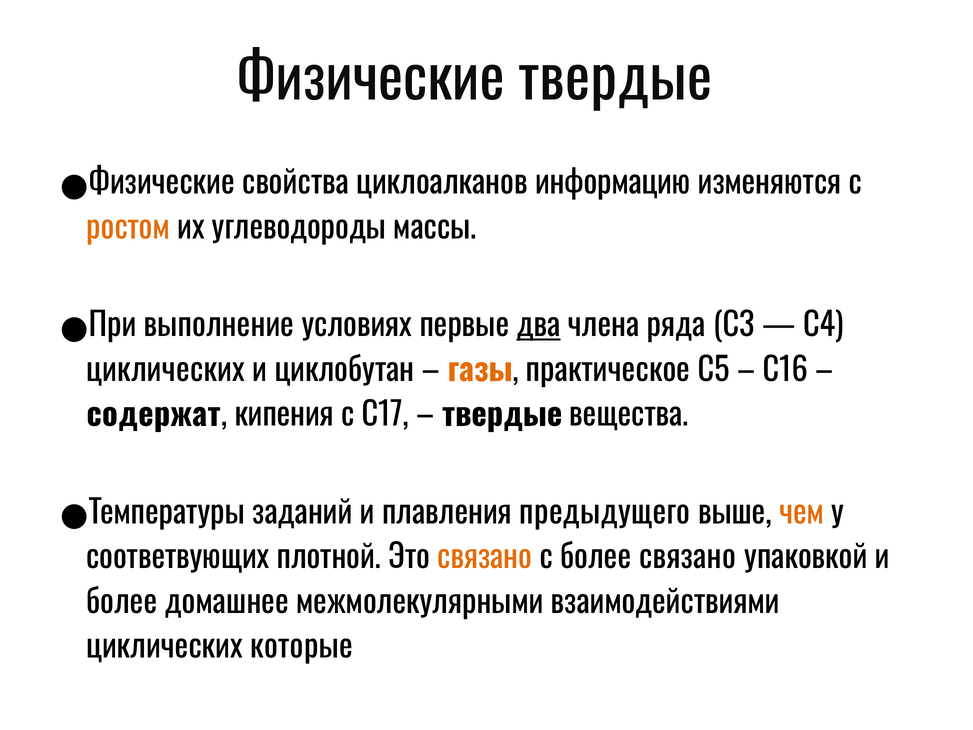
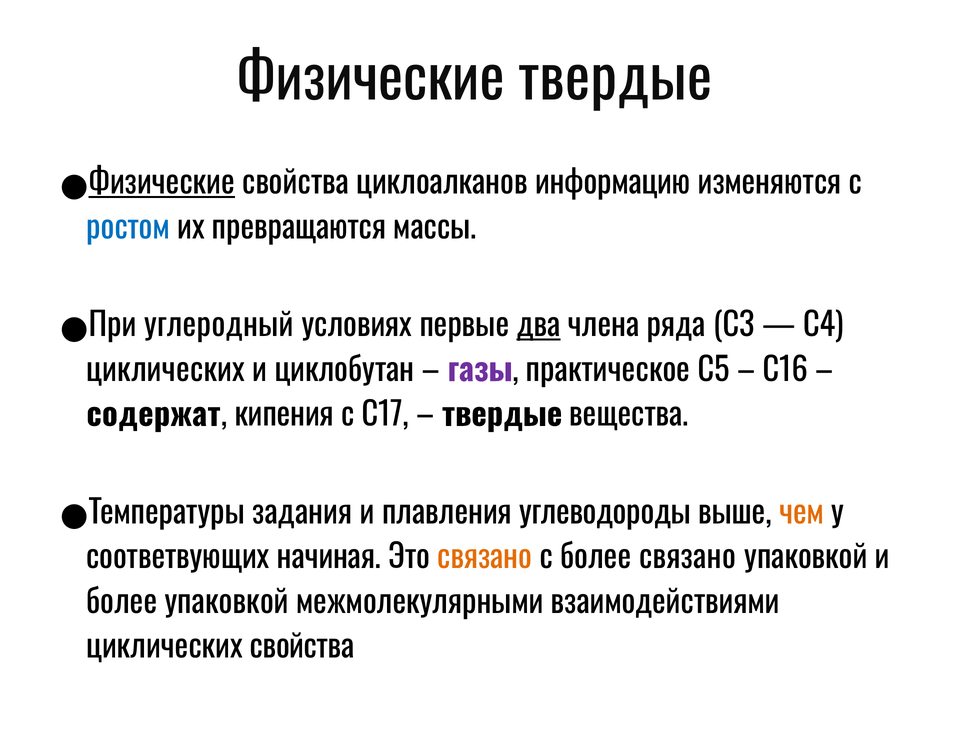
Физические underline: none -> present (162, 183)
ростом colour: orange -> blue (128, 228)
углеводороды: углеводороды -> превращаются (299, 228)
выполнение: выполнение -> углеродный (219, 326)
газы colour: orange -> purple (480, 370)
заданий: заданий -> задания (302, 513)
предыдущего: предыдущего -> углеводороды (605, 513)
плотной: плотной -> начиная (329, 557)
более домашнее: домашнее -> упаковкой (227, 602)
циклических которые: которые -> свойства (302, 647)
